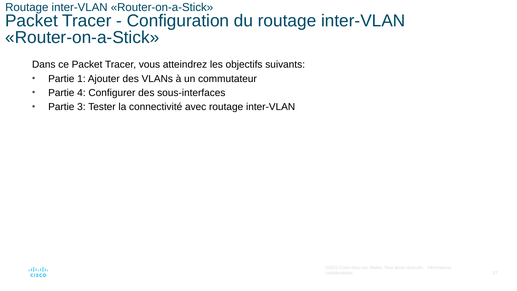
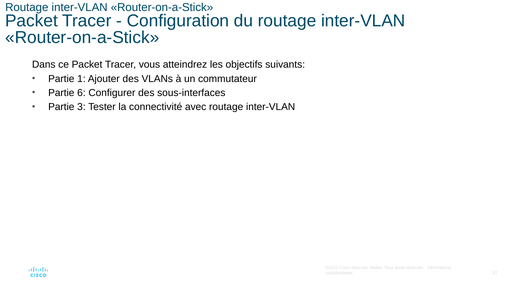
4: 4 -> 6 (81, 93)
